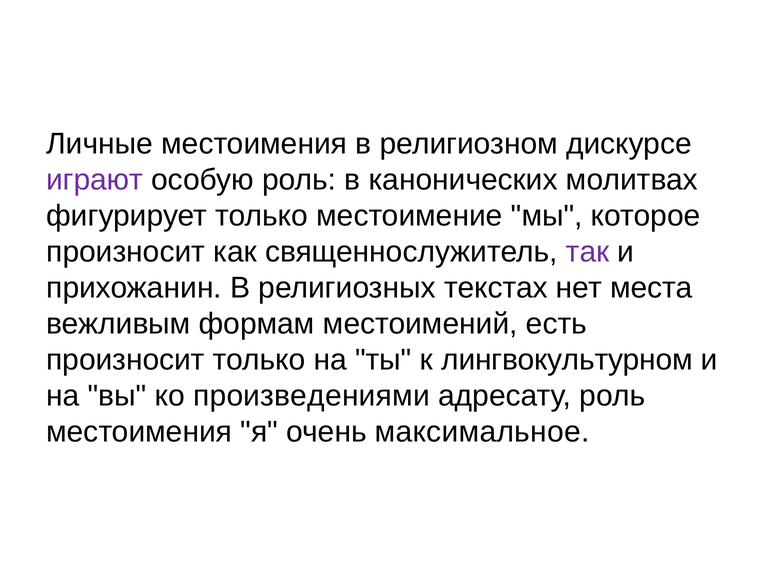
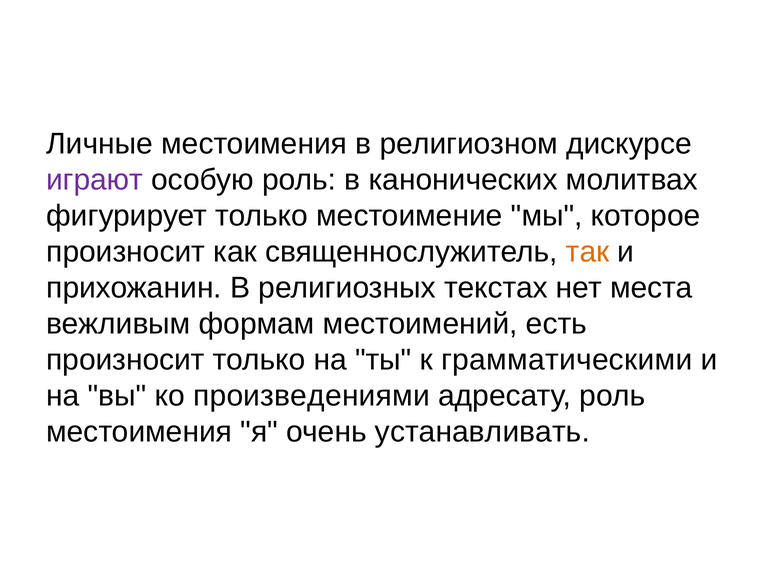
так colour: purple -> orange (588, 252)
лингвокультурном: лингвокультурном -> грамматическими (567, 360)
максимальное: максимальное -> устанавливать (482, 432)
